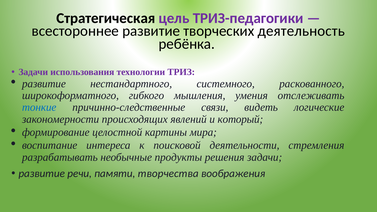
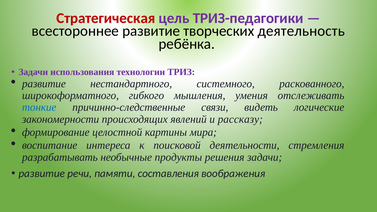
Стратегическая colour: black -> red (106, 18)
который: который -> рассказу (240, 119)
творчества: творчества -> составления (168, 174)
